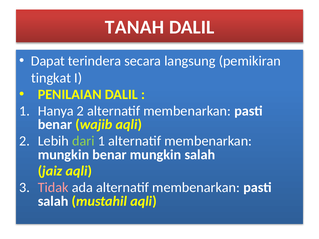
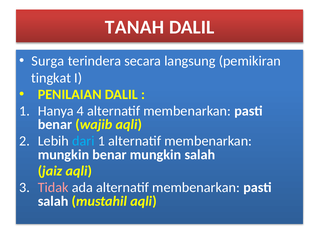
Dapat: Dapat -> Surga (48, 61)
Hanya 2: 2 -> 4 (80, 111)
dari colour: light green -> light blue (83, 141)
